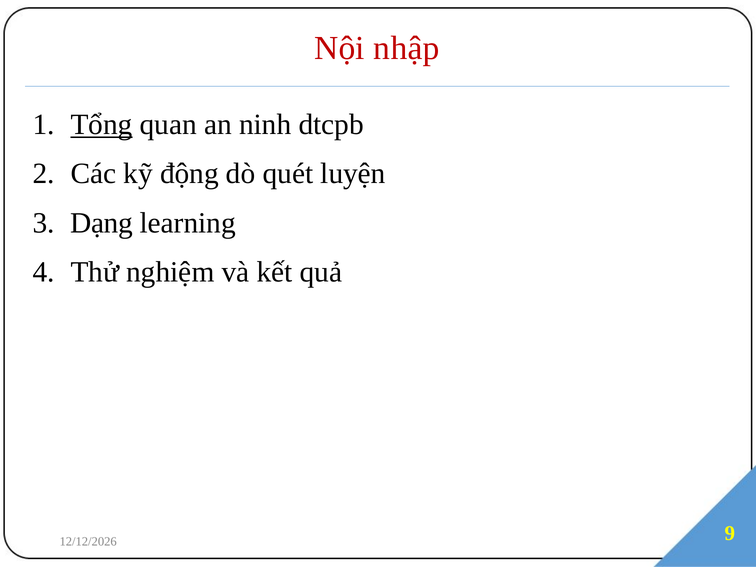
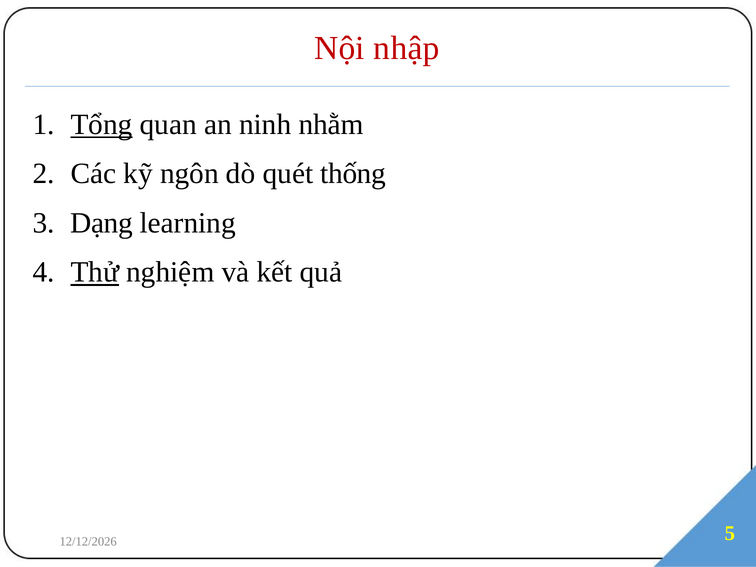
dtcpb: dtcpb -> nhằm (331, 125)
động: động -> ngôn (189, 174)
luyện: luyện -> thống (353, 174)
Thử underline: none -> present (95, 272)
9: 9 -> 5 (730, 533)
